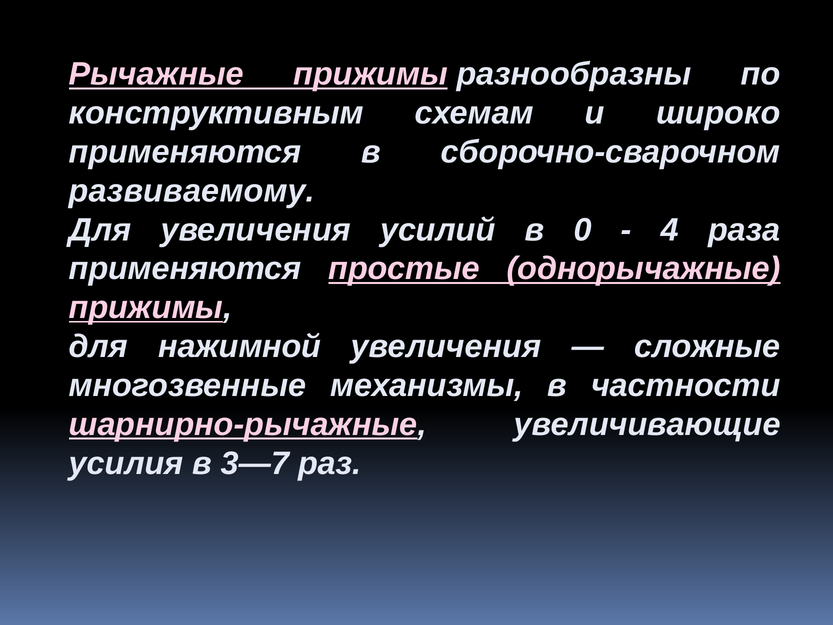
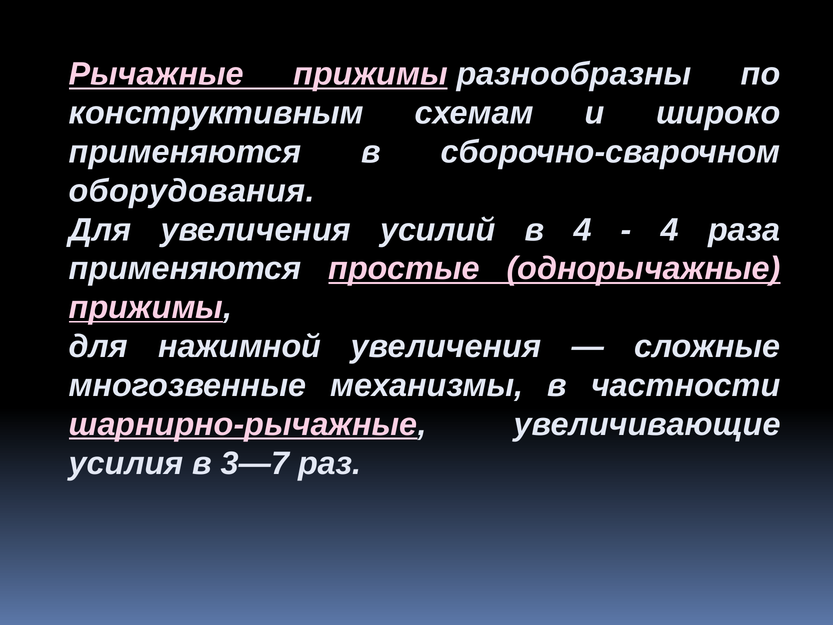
развиваемому: развиваемому -> оборудования (192, 191)
в 0: 0 -> 4 (583, 230)
